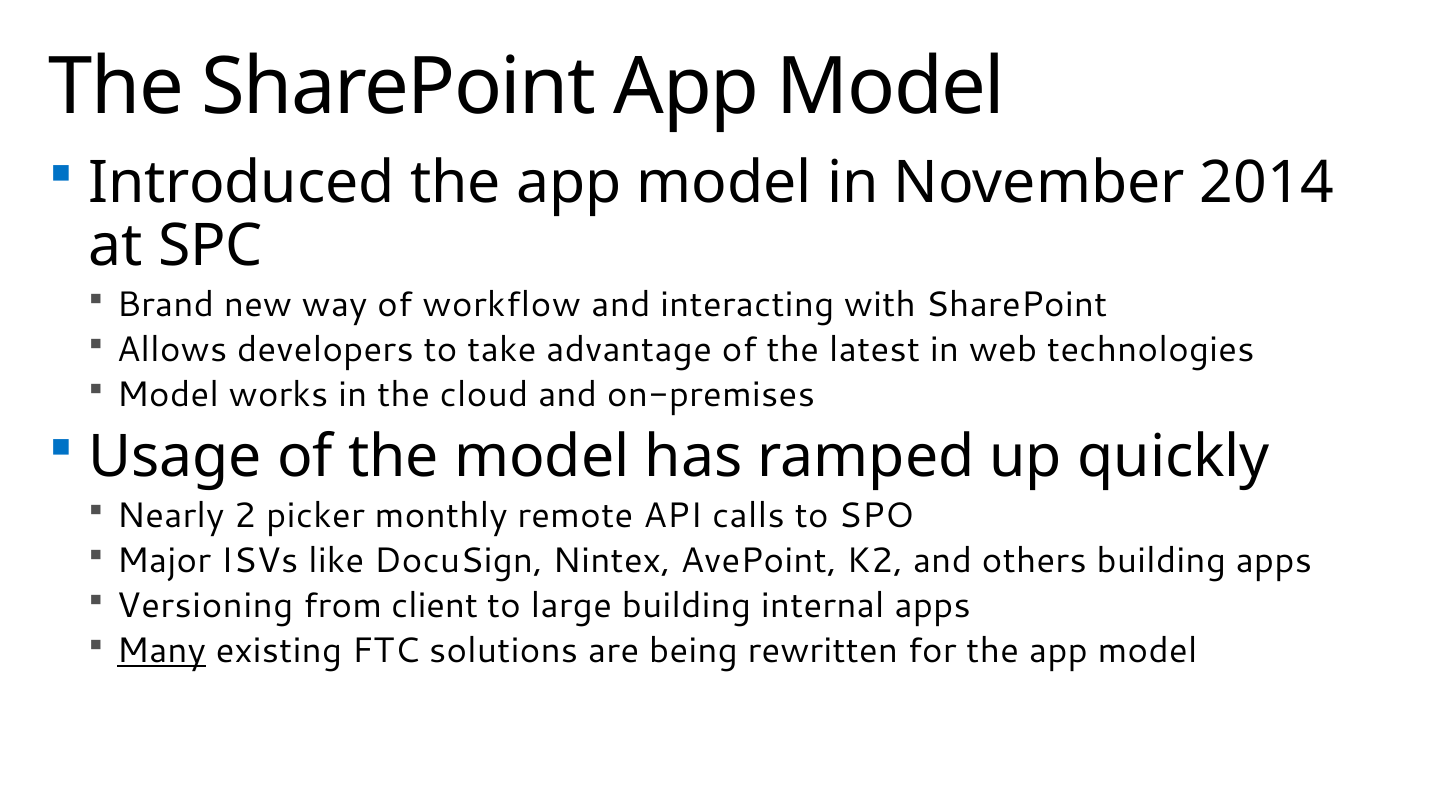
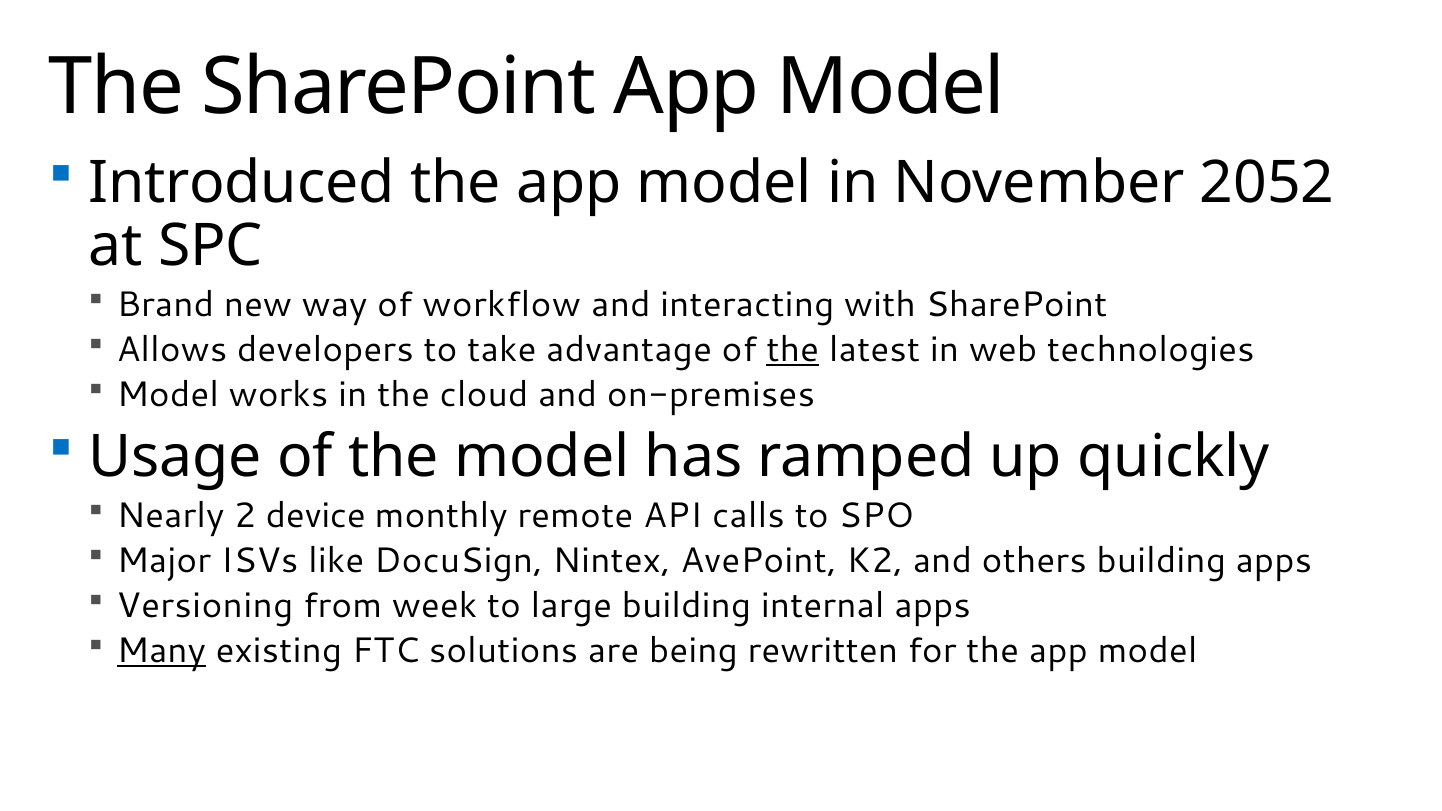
2014: 2014 -> 2052 (1267, 183)
the underline: none -> present (793, 350)
picker: picker -> device (316, 515)
client: client -> week (435, 606)
